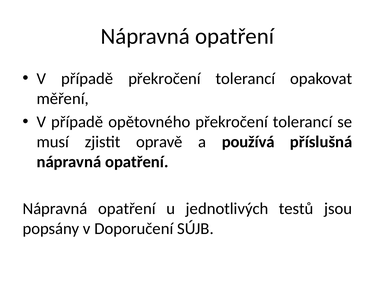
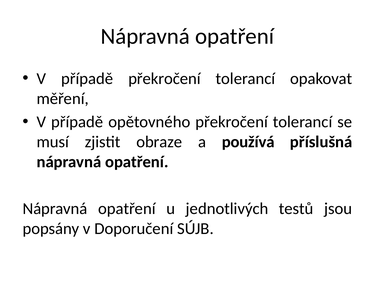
opravě: opravě -> obraze (159, 142)
